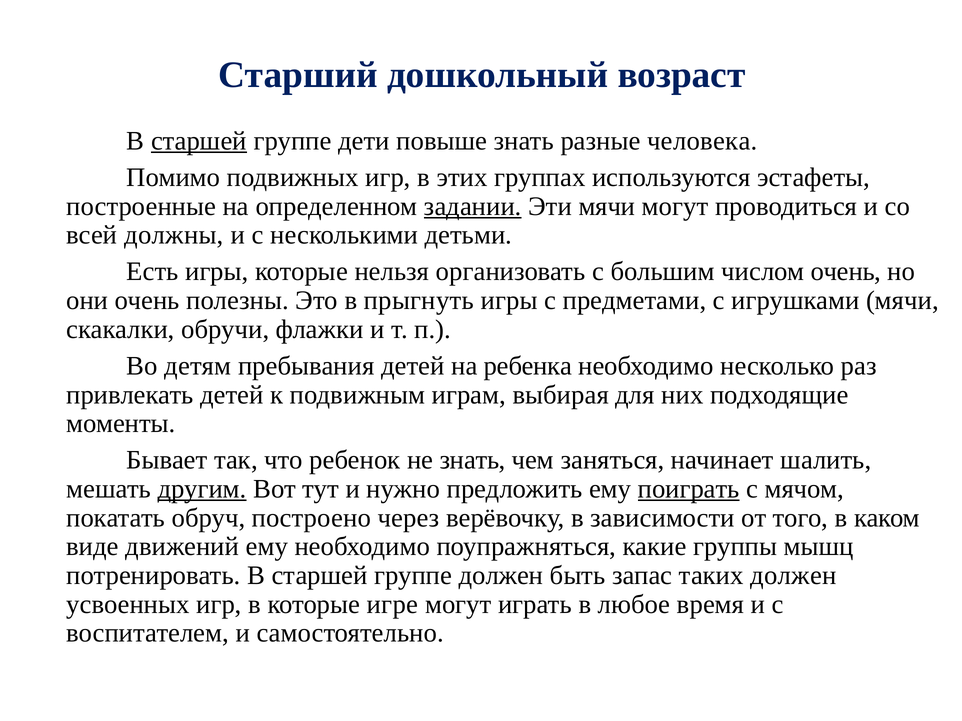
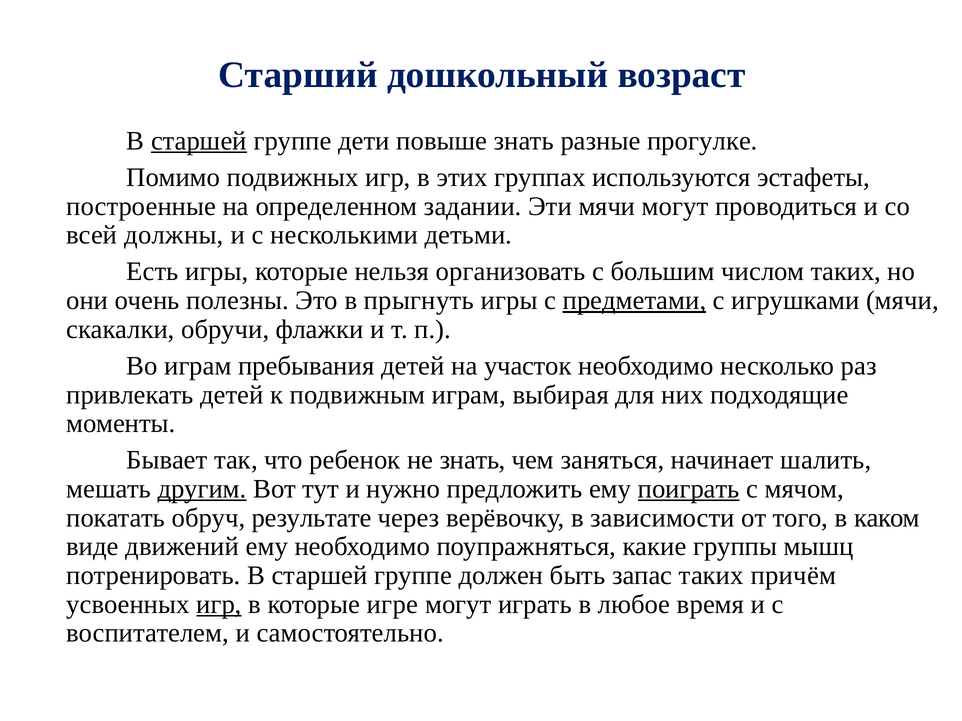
человека: человека -> прогулке (702, 141)
задании underline: present -> none (473, 206)
числом очень: очень -> таких (846, 272)
предметами underline: none -> present (634, 301)
Во детям: детям -> играм (198, 366)
ребенка: ребенка -> участок (528, 366)
построено: построено -> результате (312, 518)
таких должен: должен -> причём (793, 576)
игр underline: none -> present (219, 605)
